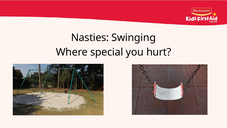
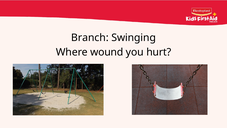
Nasties: Nasties -> Branch (90, 38)
special: special -> wound (107, 52)
